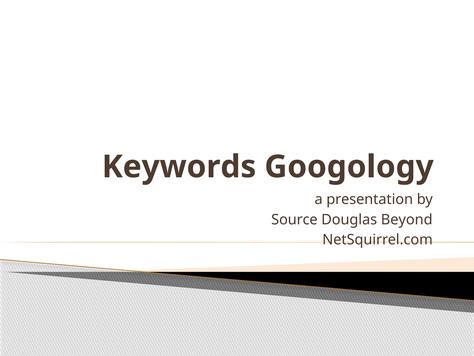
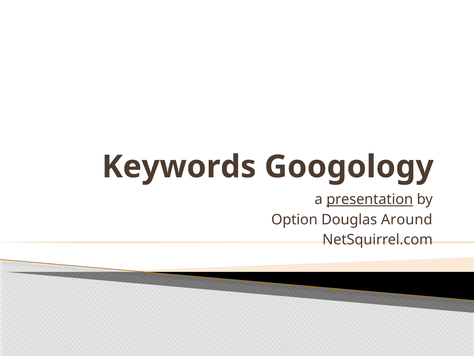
presentation underline: none -> present (370, 199)
Source: Source -> Option (294, 219)
Beyond: Beyond -> Around (407, 219)
